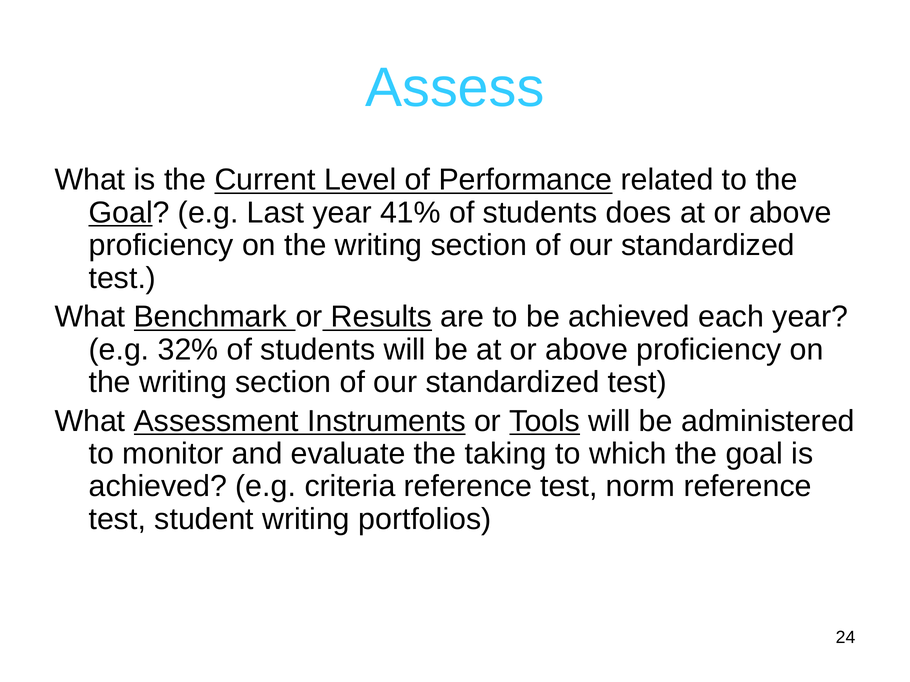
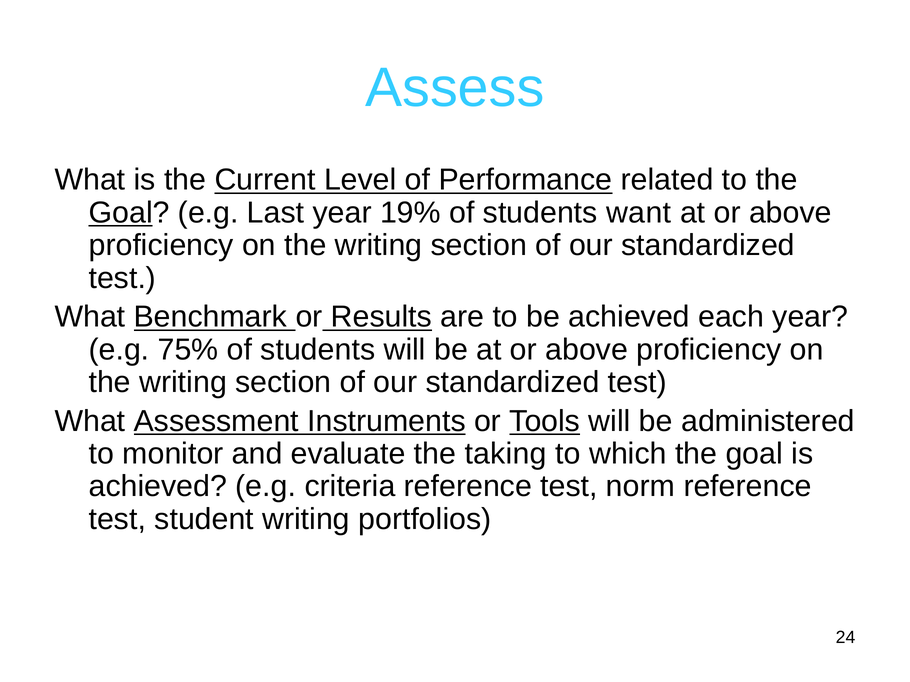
41%: 41% -> 19% (410, 213)
does: does -> want (639, 213)
32%: 32% -> 75% (188, 350)
